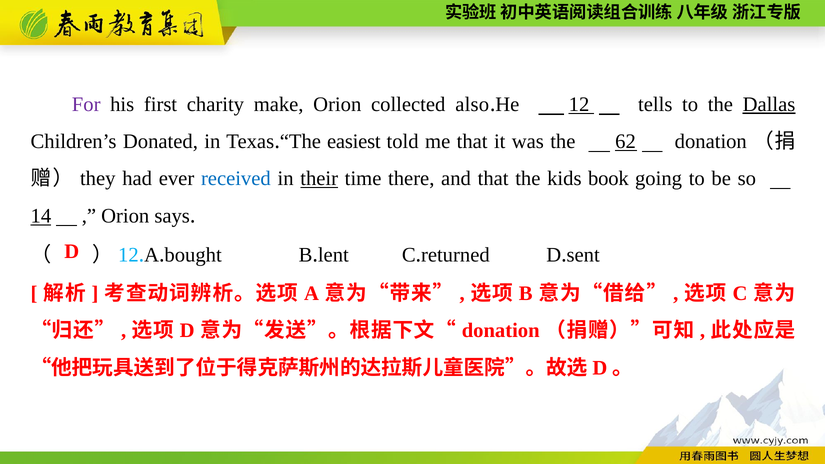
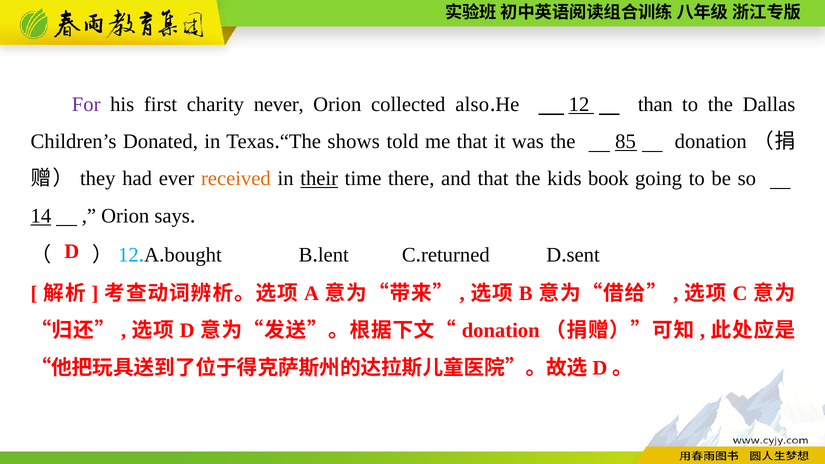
make: make -> never (279, 104)
tells: tells -> than (655, 104)
Dallas underline: present -> none (769, 104)
easiest: easiest -> shows (354, 142)
62: 62 -> 85 (626, 142)
received colour: blue -> orange (236, 179)
